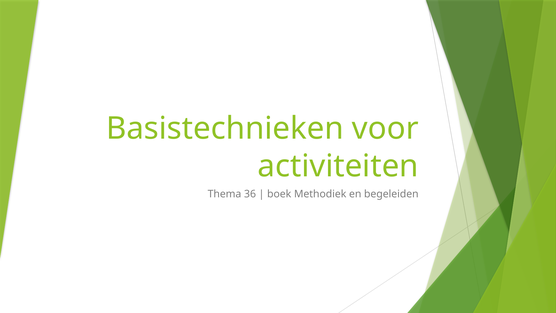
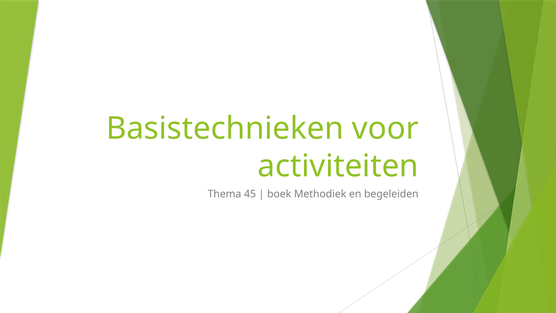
36: 36 -> 45 (250, 194)
